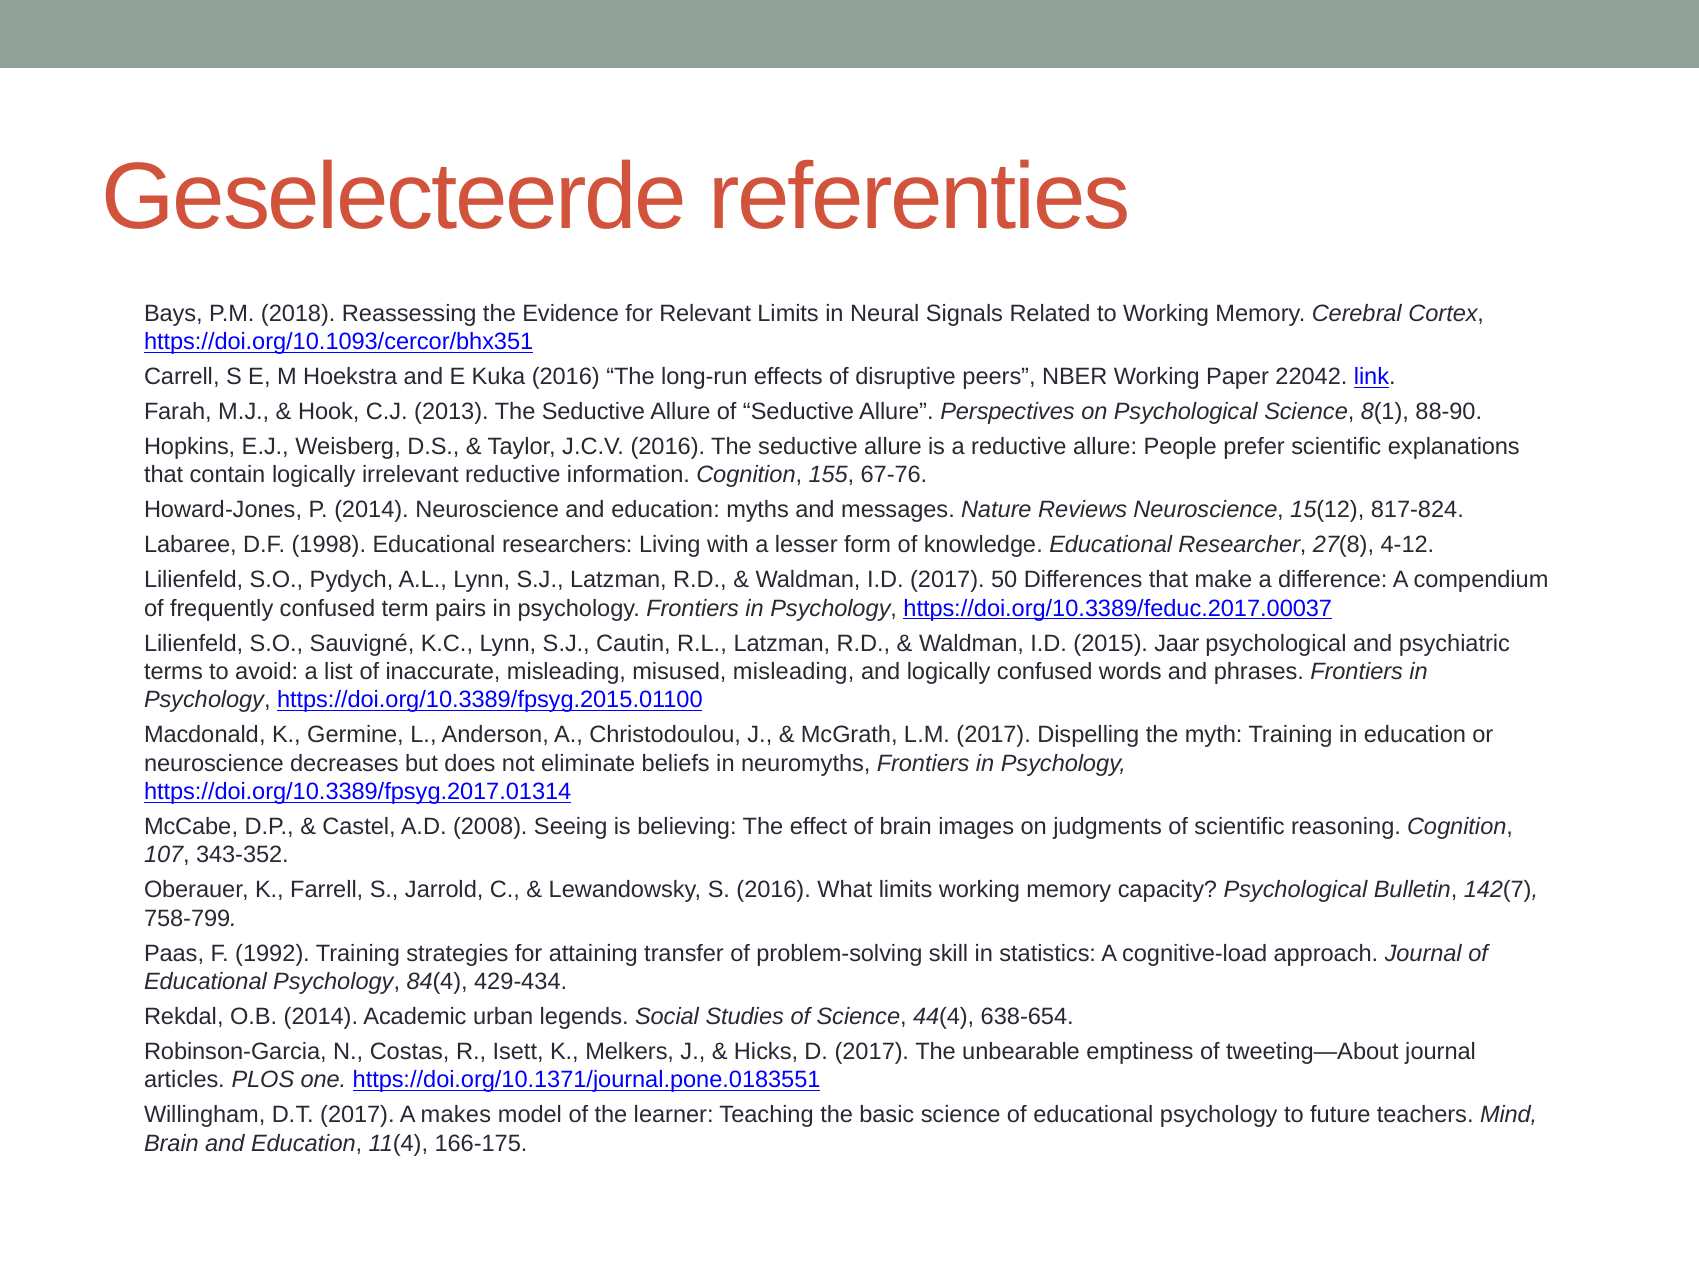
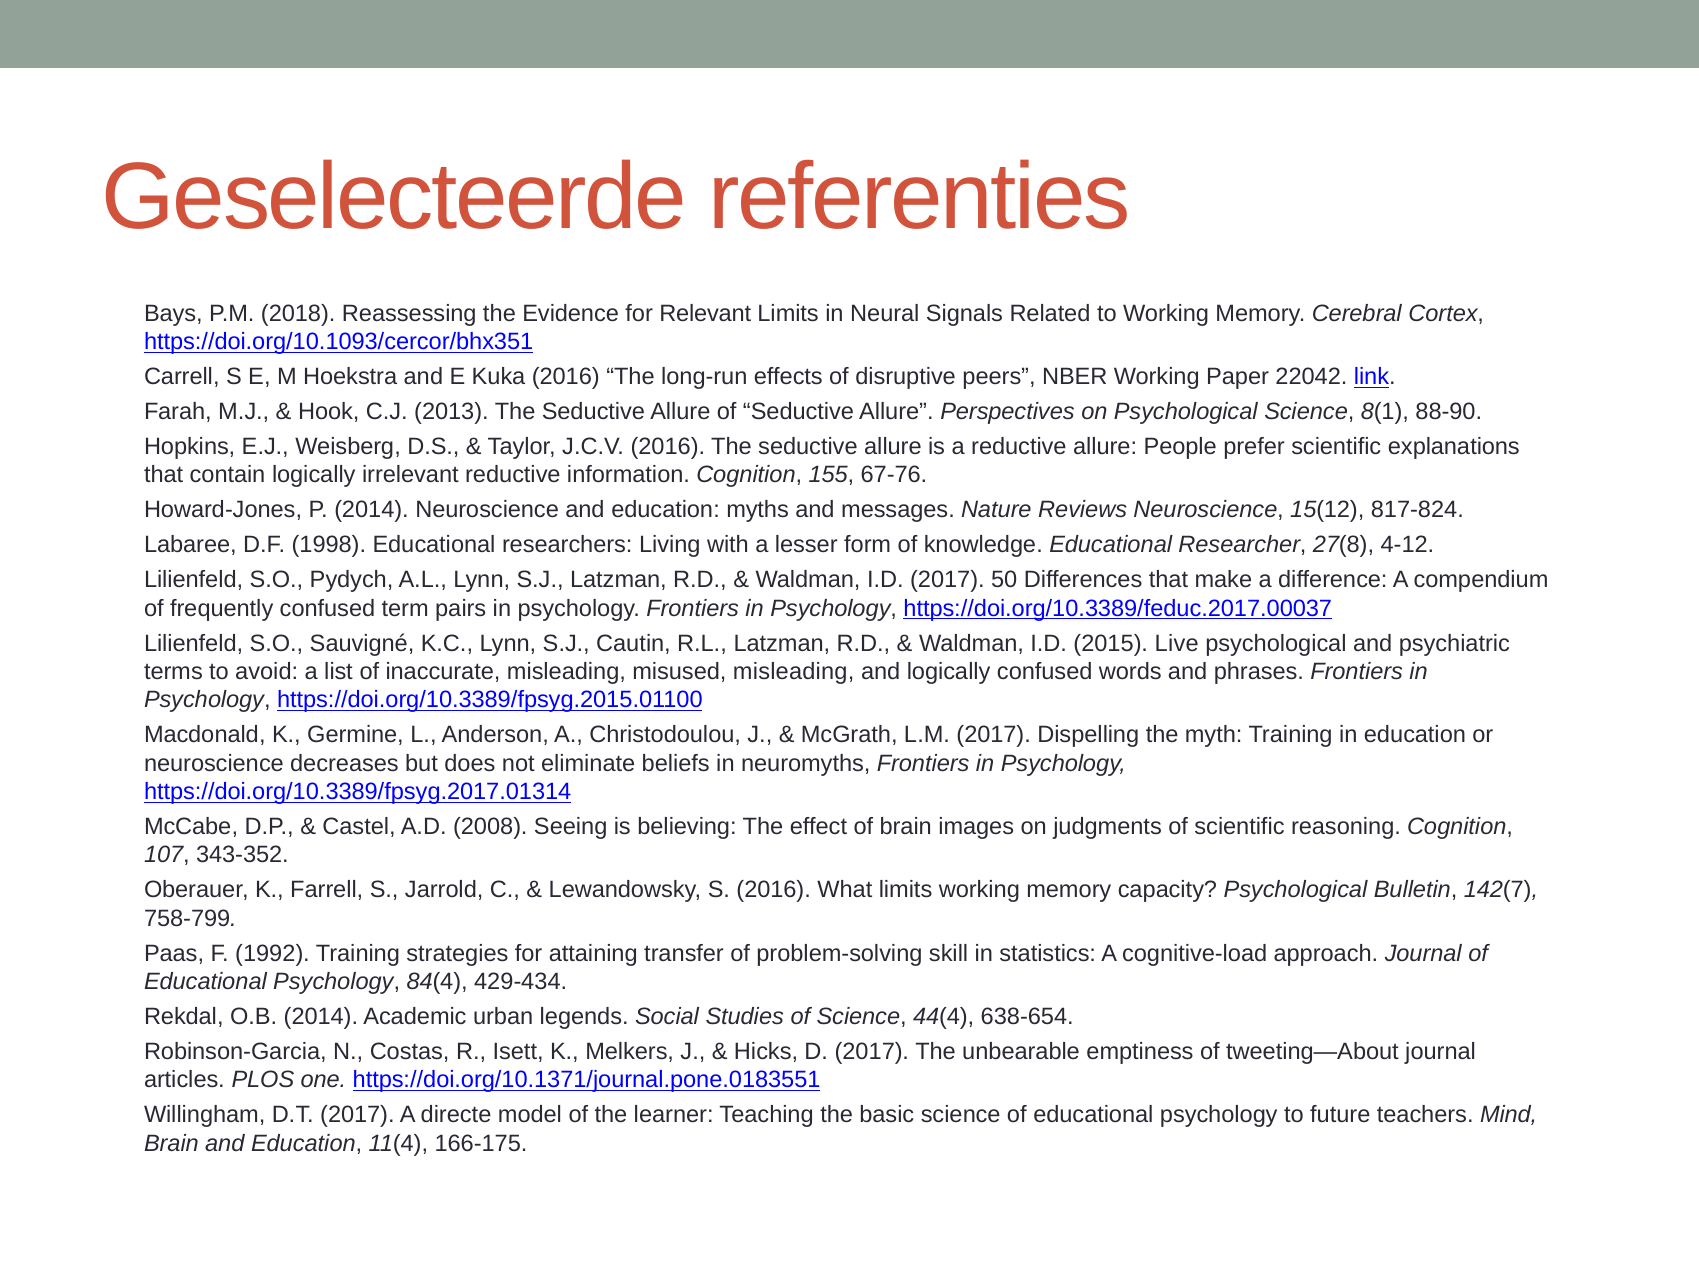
Jaar: Jaar -> Live (1177, 644)
makes: makes -> directe (456, 1115)
